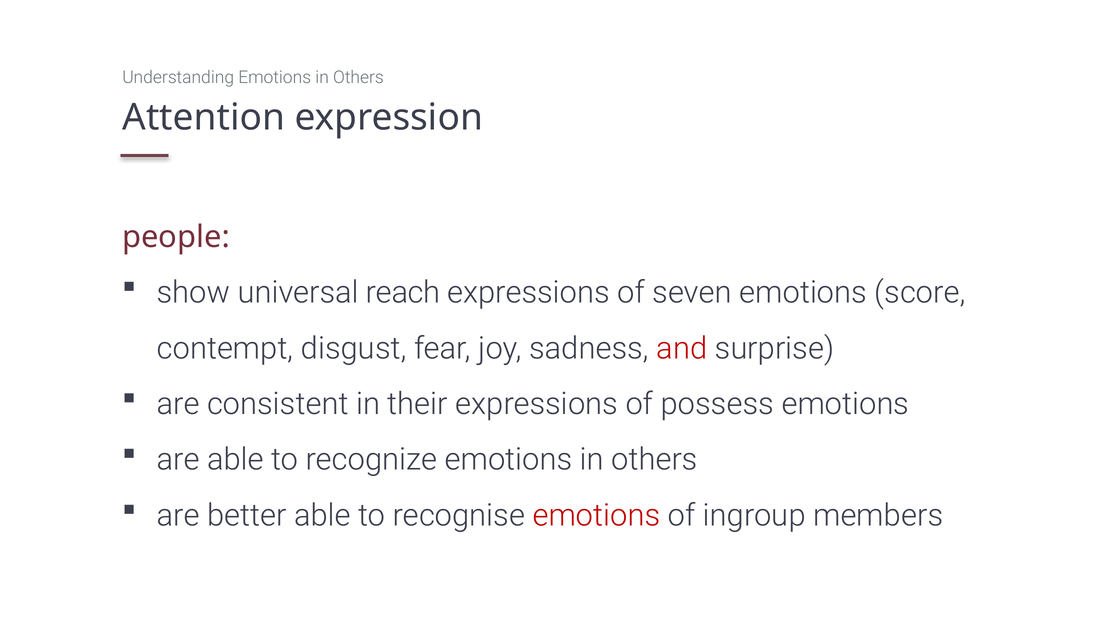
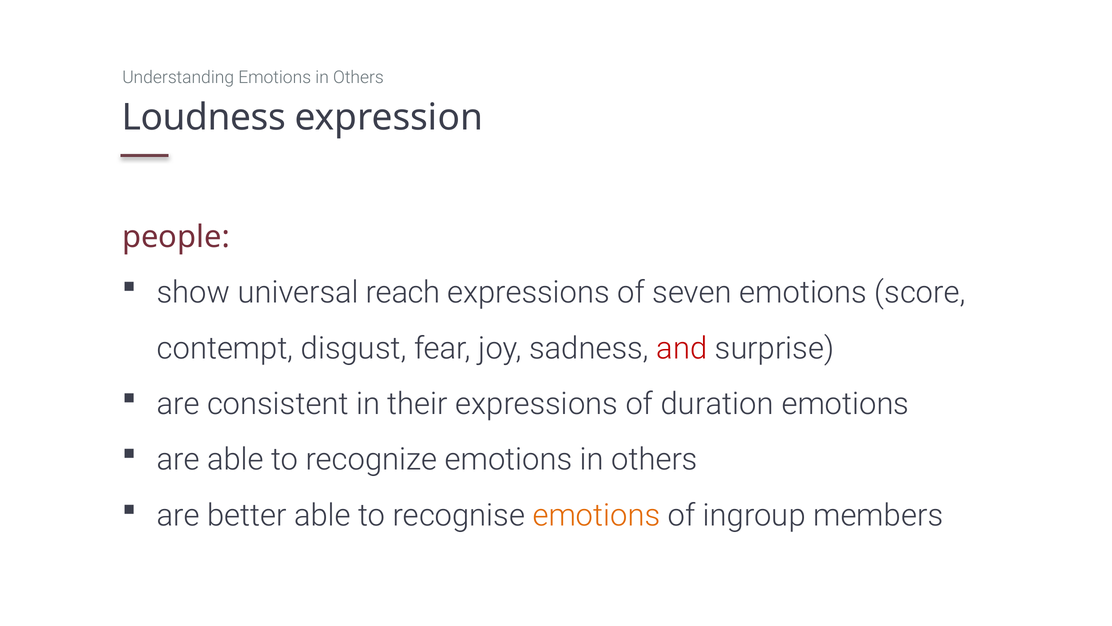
Attention: Attention -> Loudness (204, 117)
possess: possess -> duration (717, 404)
emotions colour: red -> orange (596, 515)
